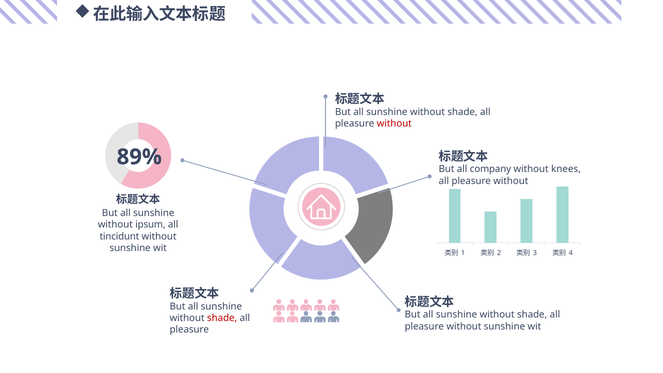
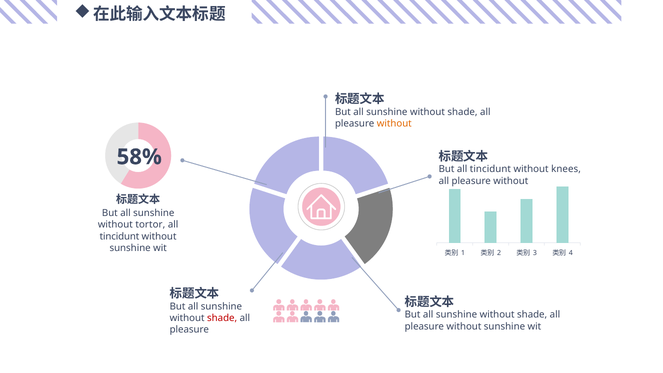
without colour: red -> orange (394, 123)
89%: 89% -> 58% (139, 157)
But all company: company -> tincidunt (490, 169)
ipsum: ipsum -> tortor (150, 225)
